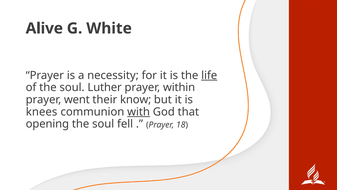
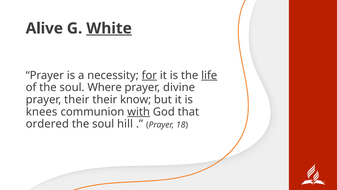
White underline: none -> present (109, 28)
for underline: none -> present (149, 75)
Luther: Luther -> Where (105, 87)
within: within -> divine (179, 87)
prayer went: went -> their (77, 99)
opening: opening -> ordered (47, 124)
fell: fell -> hill (125, 124)
